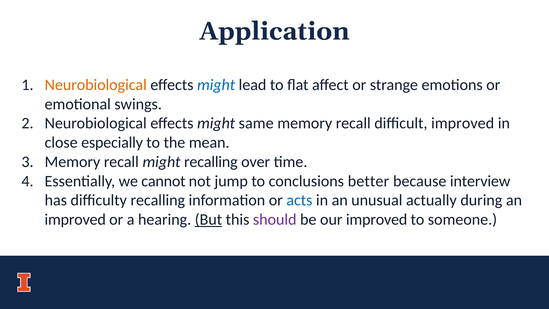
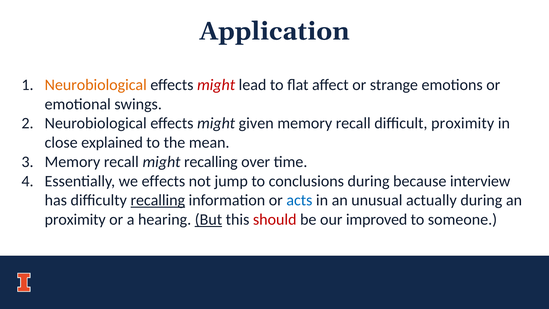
might colour: blue -> red (216, 85)
same: same -> given (256, 123)
difficult improved: improved -> proximity (463, 123)
especially: especially -> explained (112, 142)
we cannot: cannot -> effects (163, 181)
conclusions better: better -> during (369, 181)
recalling underline: none -> present (158, 200)
improved: improved -> proximity (75, 219)
should colour: purple -> red (275, 219)
